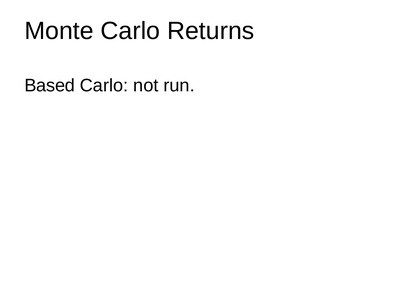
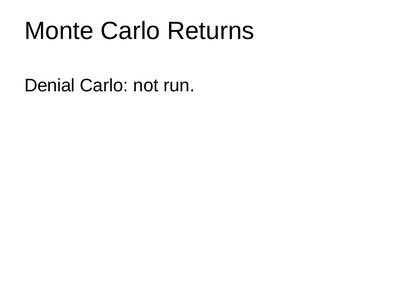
Based: Based -> Denial (50, 86)
